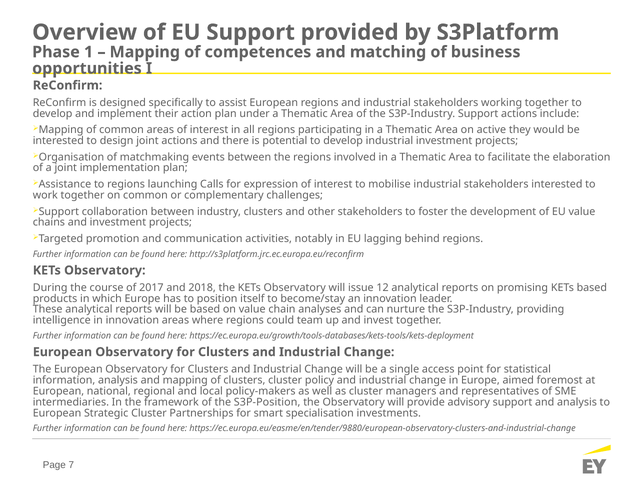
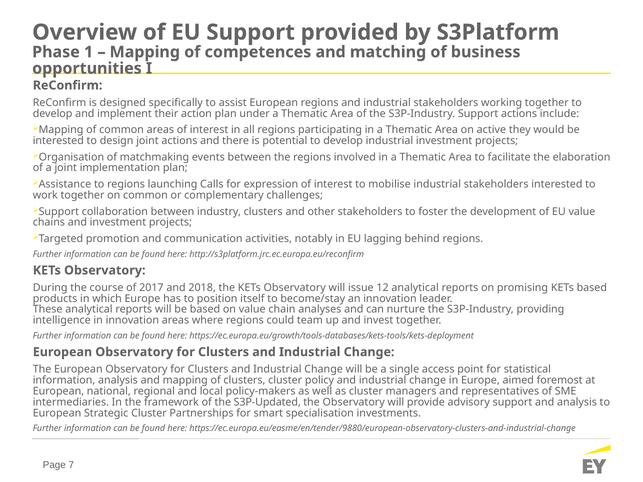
S3P-Position: S3P-Position -> S3P-Updated (267, 402)
